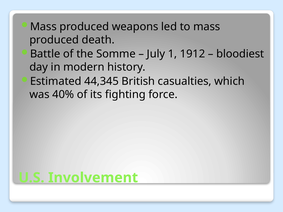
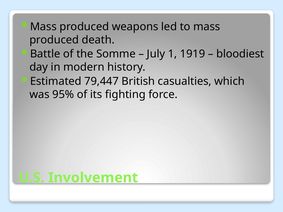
1912: 1912 -> 1919 (193, 54)
44,345: 44,345 -> 79,447 (102, 81)
40%: 40% -> 95% (63, 95)
